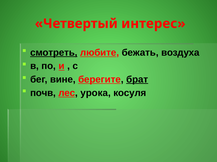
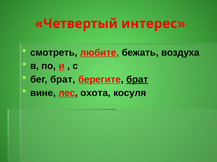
смотреть underline: present -> none (54, 53)
бег вине: вине -> брат (63, 80)
почв: почв -> вине (43, 93)
урока: урока -> охота (96, 93)
